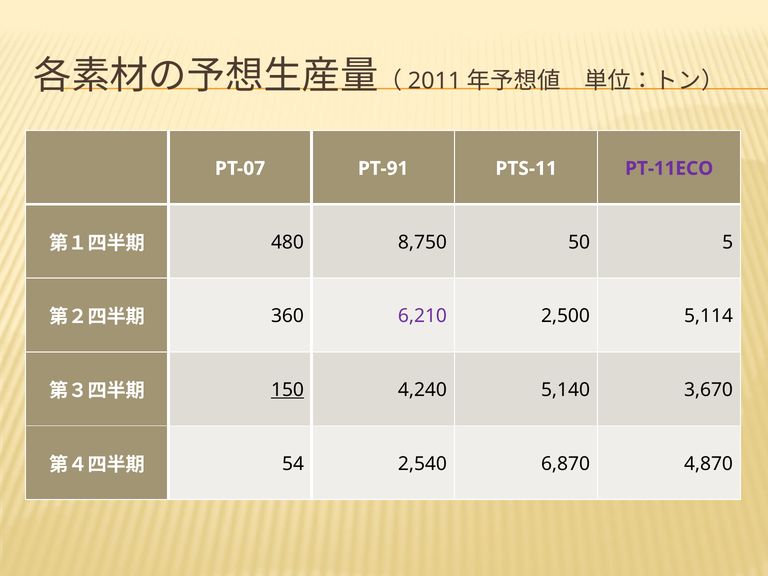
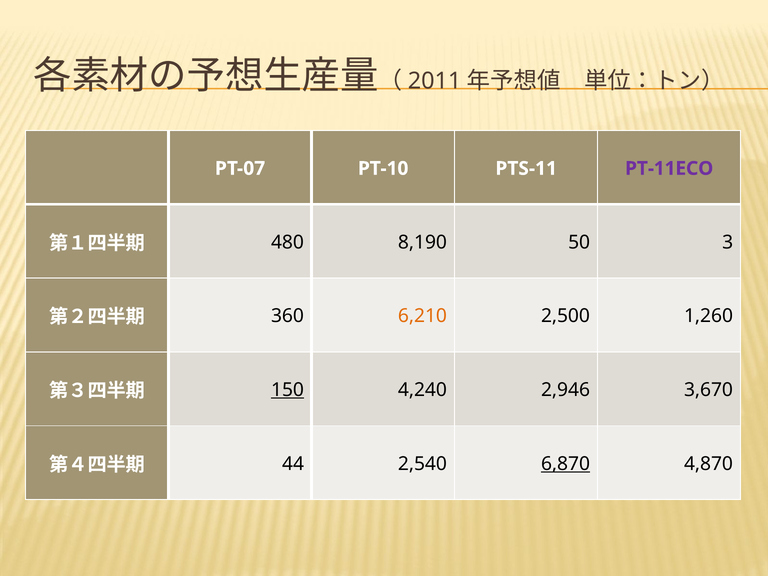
PT-91: PT-91 -> PT-10 (383, 168)
8,750: 8,750 -> 8,190 (422, 242)
5: 5 -> 3 (728, 242)
6,210 colour: purple -> orange (422, 316)
5,114: 5,114 -> 1,260 (709, 316)
5,140: 5,140 -> 2,946 (566, 390)
54: 54 -> 44 (293, 464)
6,870 underline: none -> present (566, 464)
